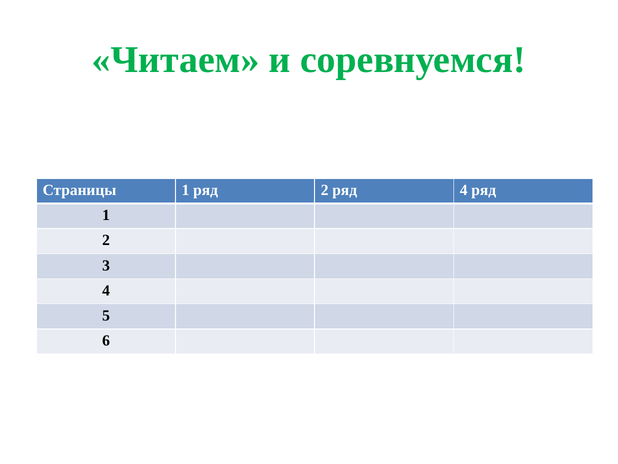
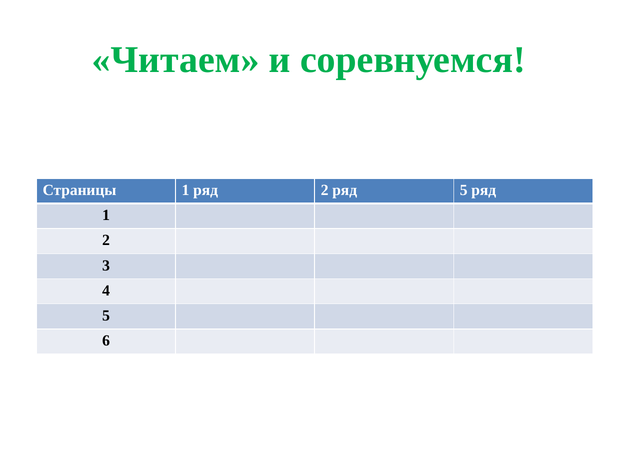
ряд 4: 4 -> 5 (464, 190)
